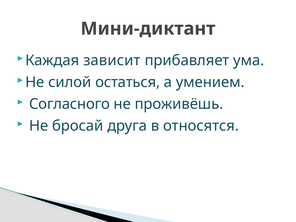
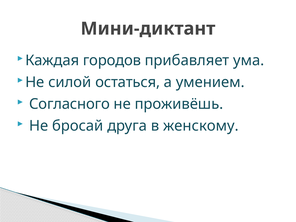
зависит: зависит -> городов (112, 60)
относятся: относятся -> женскому (201, 126)
